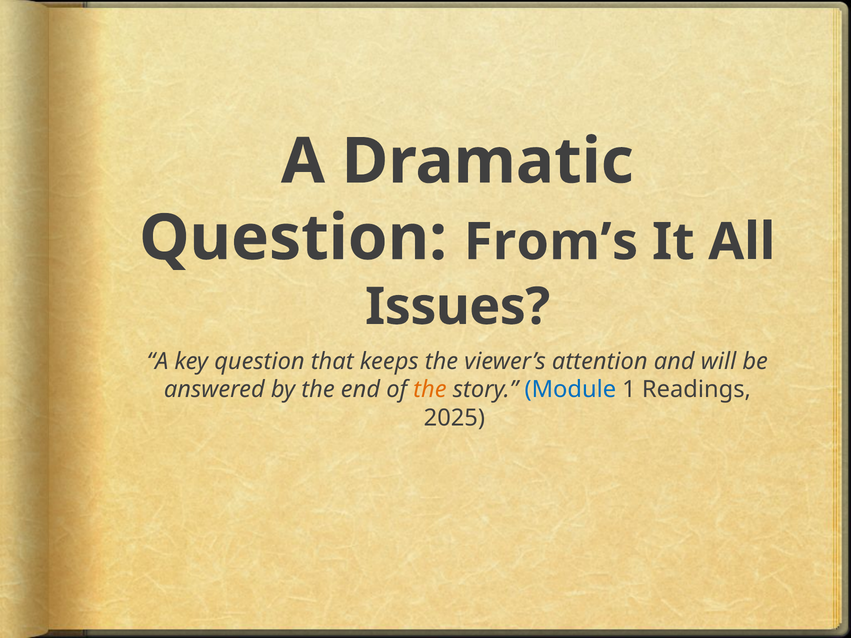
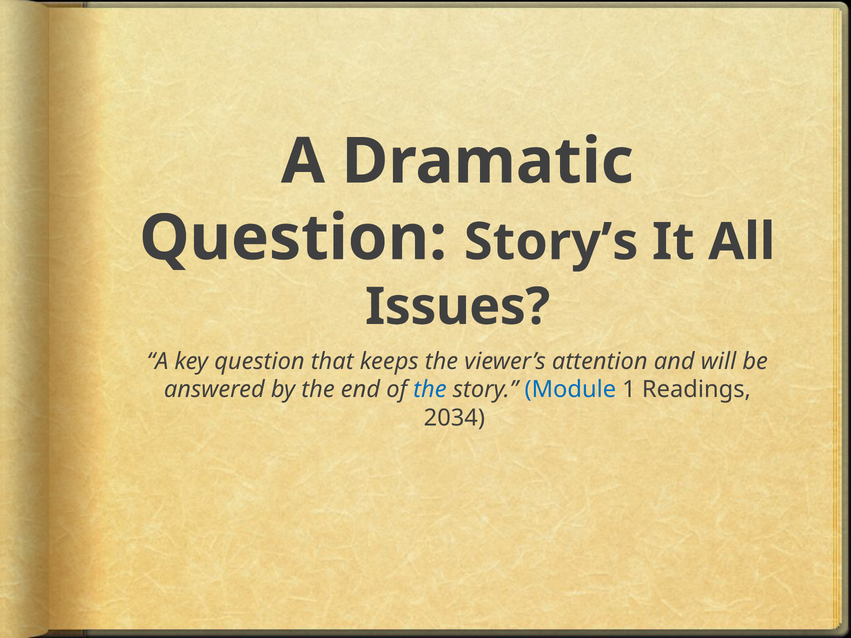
From’s: From’s -> Story’s (551, 242)
the colour: orange -> blue (430, 390)
2025: 2025 -> 2034 (454, 418)
